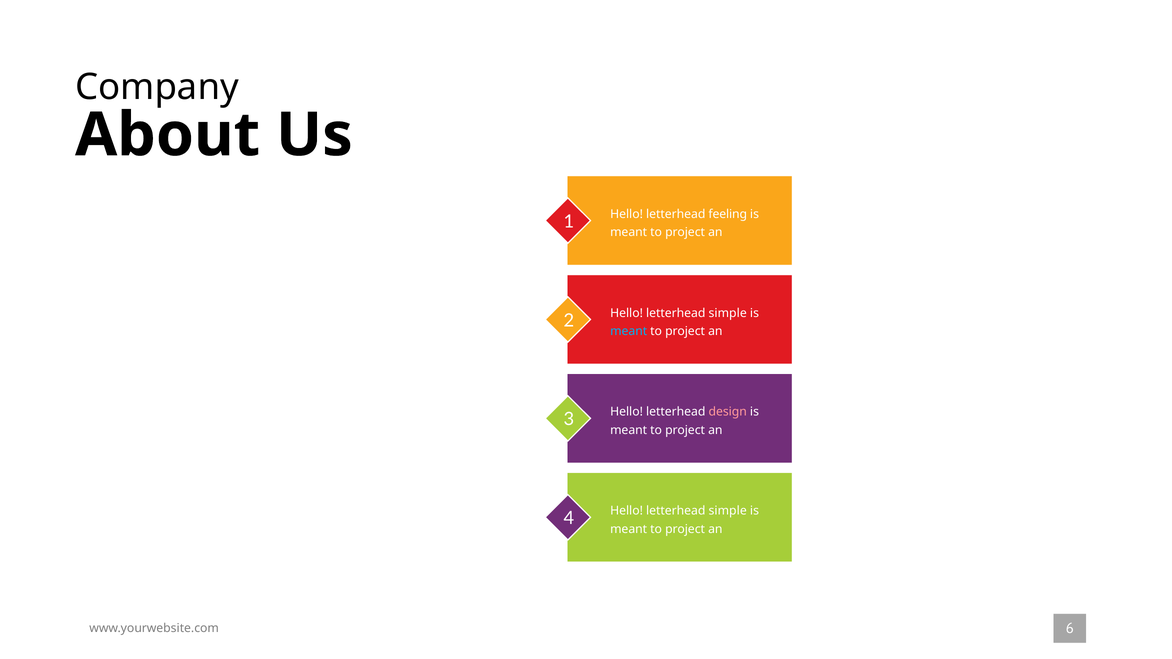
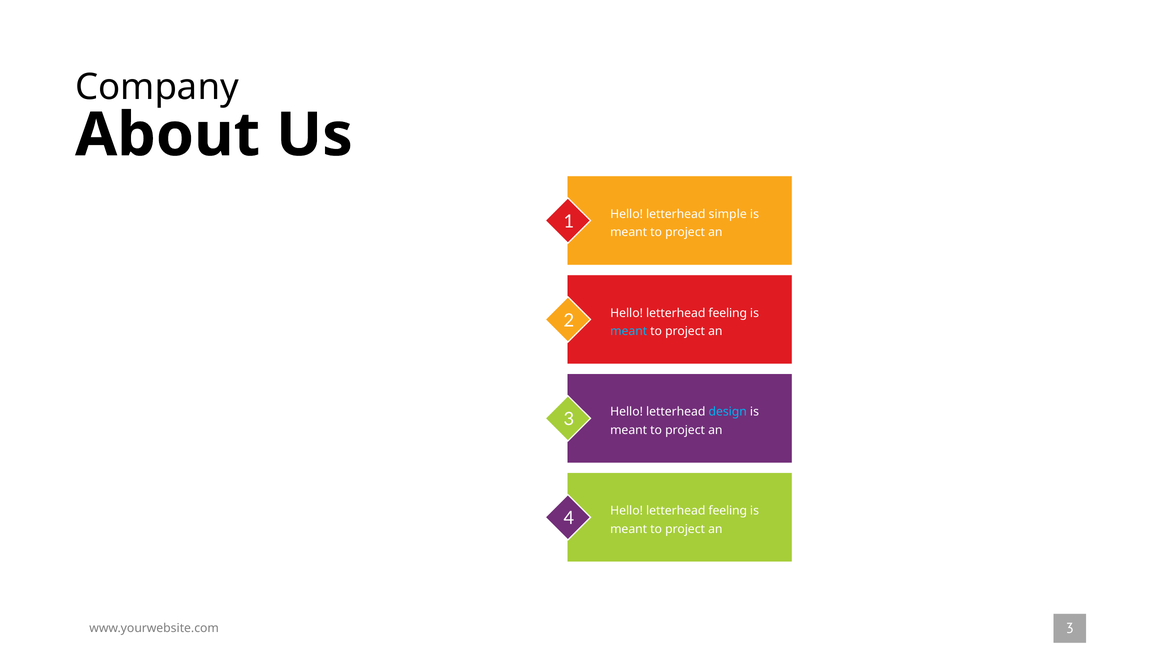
feeling: feeling -> simple (728, 214)
2 Hello letterhead simple: simple -> feeling (728, 313)
design colour: pink -> light blue (728, 412)
4 Hello letterhead simple: simple -> feeling (728, 511)
www.yourwebsite.com 6: 6 -> 3 (1070, 629)
